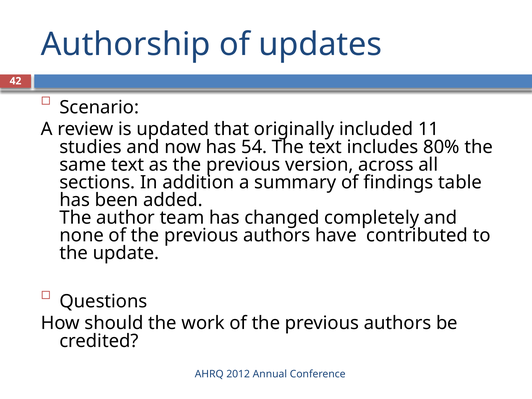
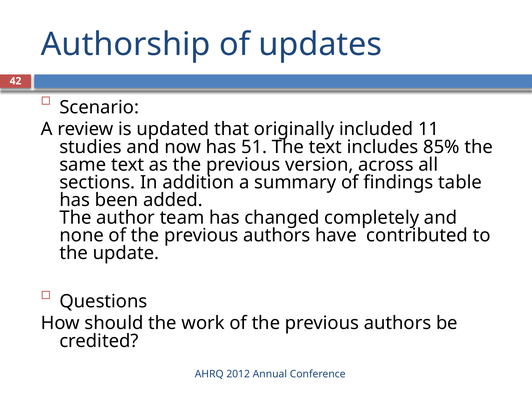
54: 54 -> 51 (254, 147)
80%: 80% -> 85% (441, 147)
